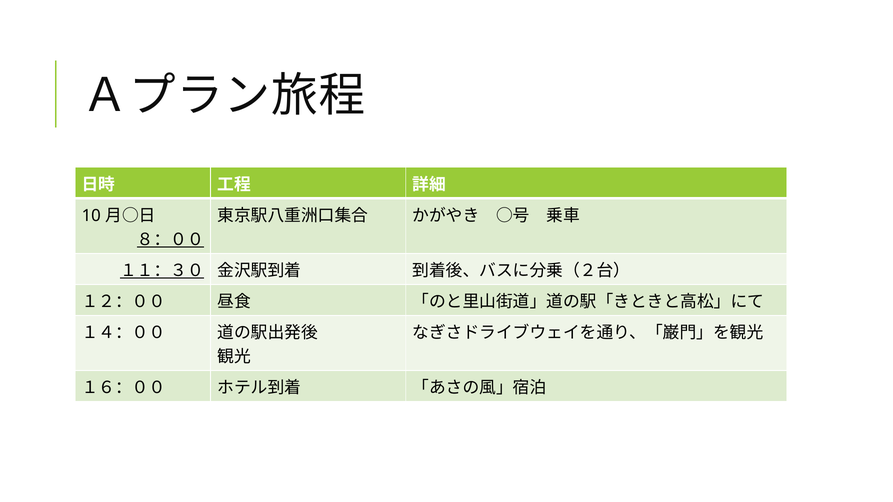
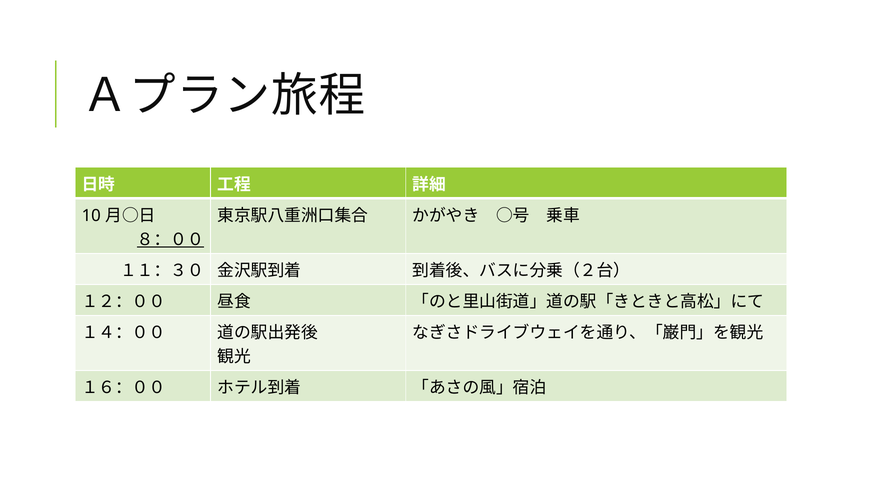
１１：３０ underline: present -> none (162, 271)
